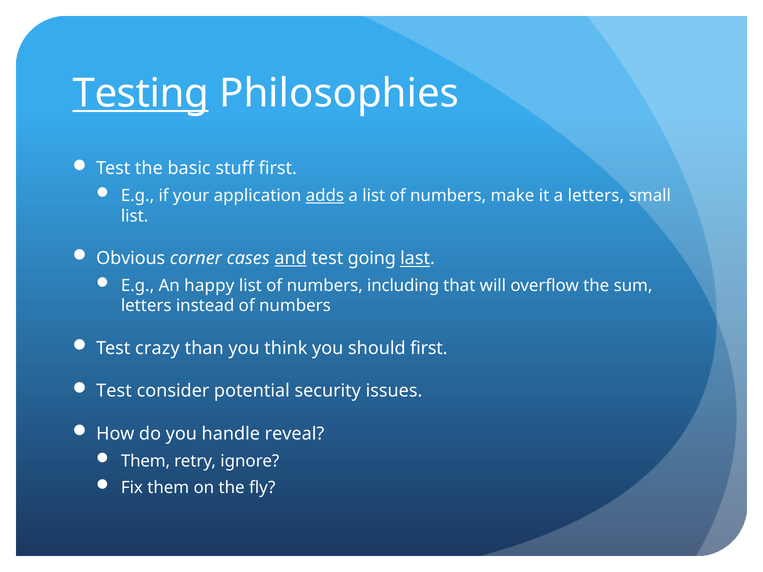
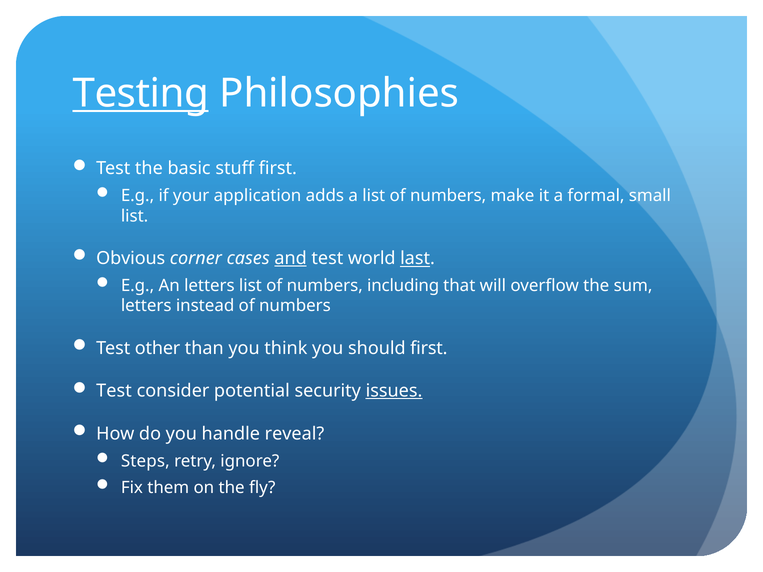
adds underline: present -> none (325, 196)
a letters: letters -> formal (596, 196)
going: going -> world (372, 258)
An happy: happy -> letters (209, 286)
crazy: crazy -> other (158, 348)
issues underline: none -> present (394, 391)
Them: Them -> Steps (145, 461)
